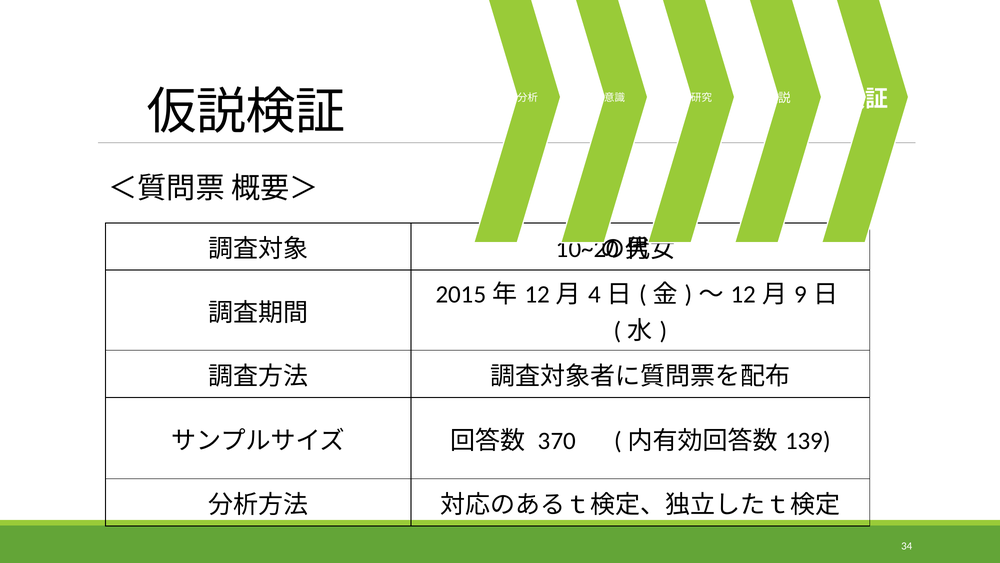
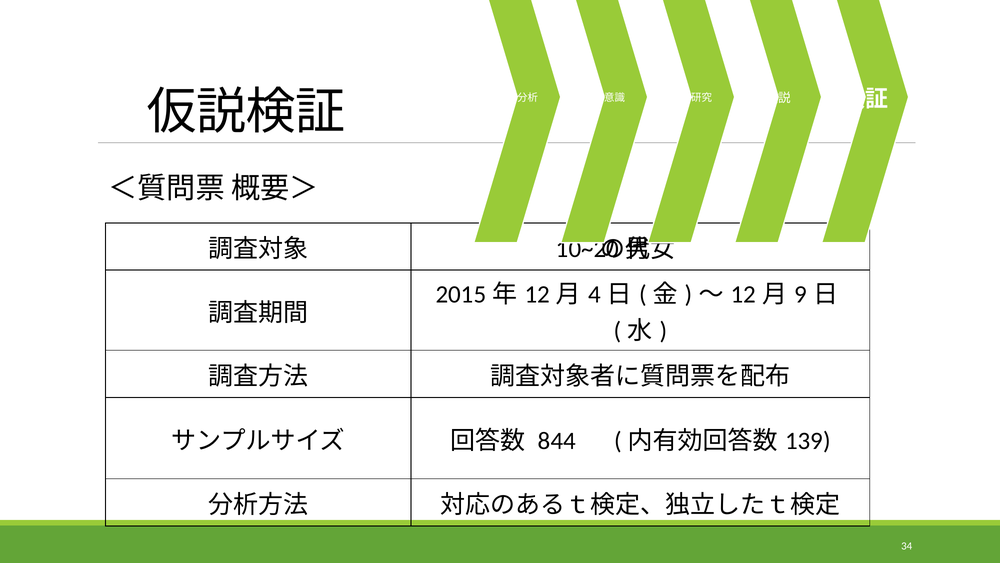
370: 370 -> 844 (557, 440)
